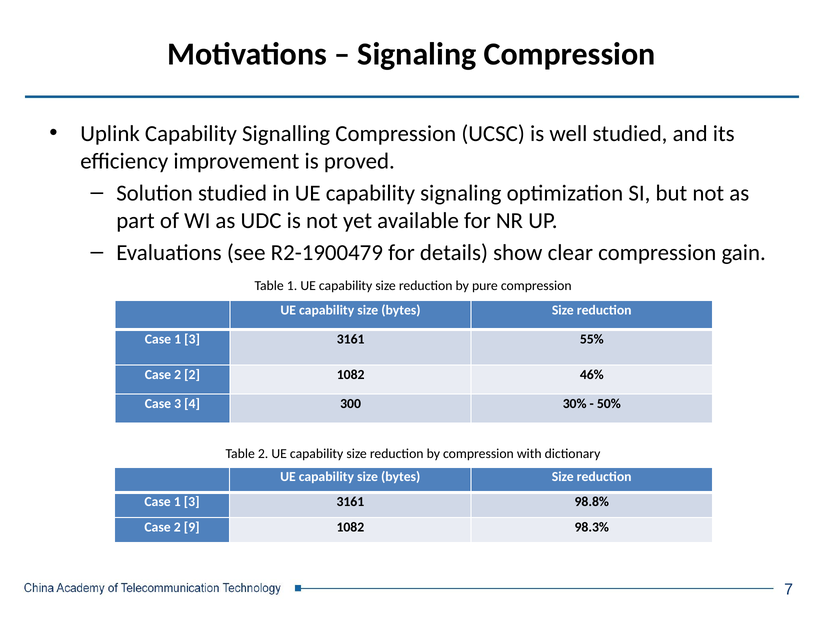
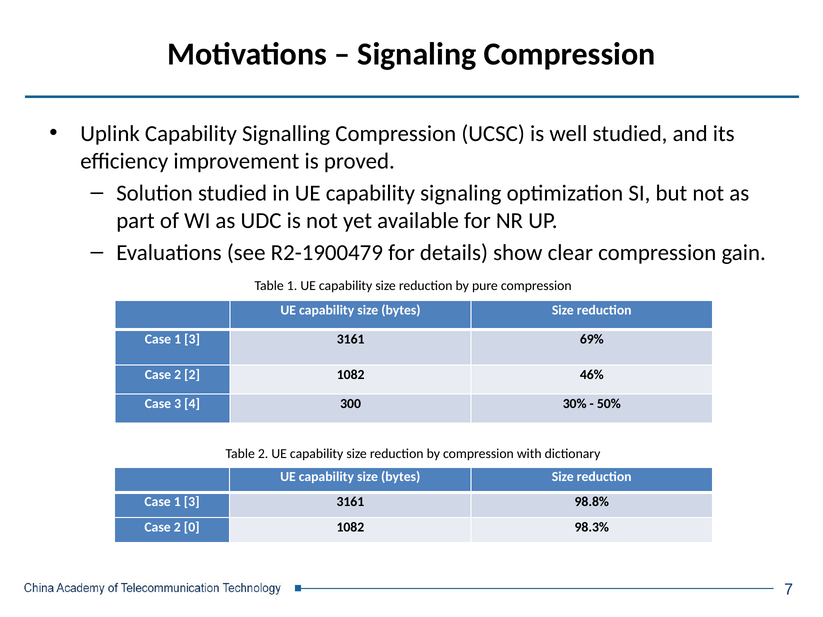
55%: 55% -> 69% (592, 339)
9: 9 -> 0 (192, 527)
